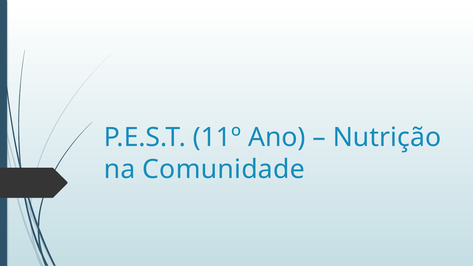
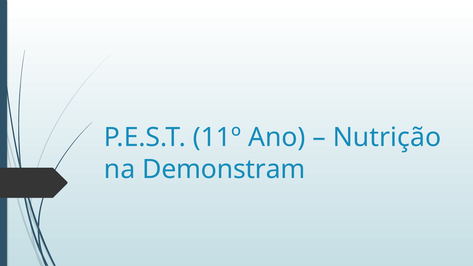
Comunidade: Comunidade -> Demonstram (224, 169)
